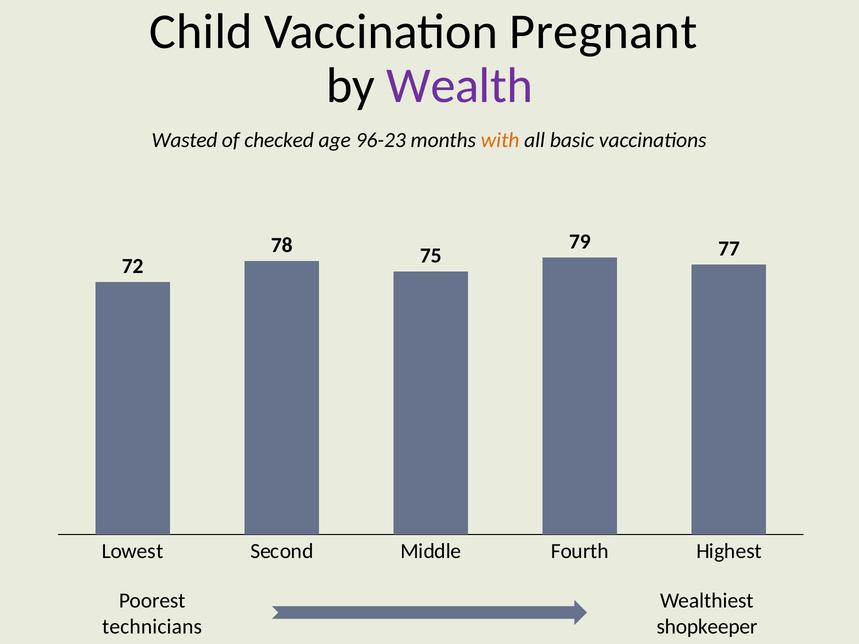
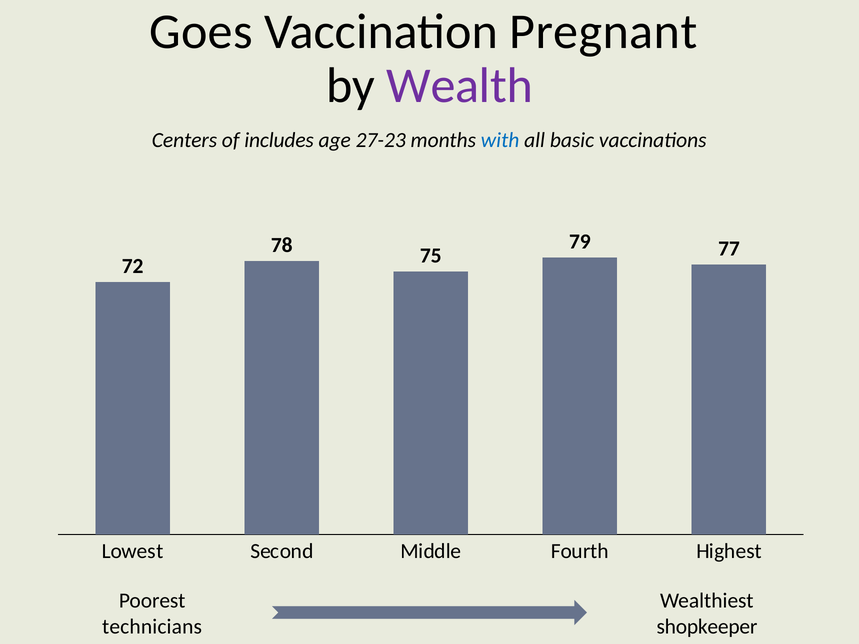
Child: Child -> Goes (201, 32)
Wasted: Wasted -> Centers (184, 140)
checked: checked -> includes (279, 140)
96-23: 96-23 -> 27-23 (381, 140)
with colour: orange -> blue (500, 140)
